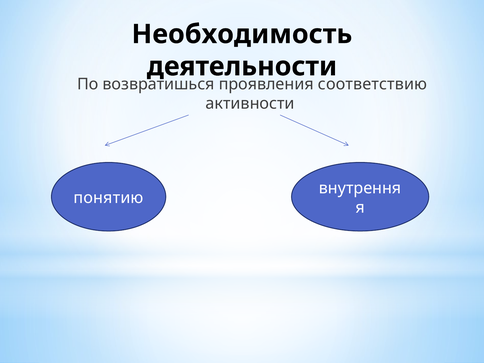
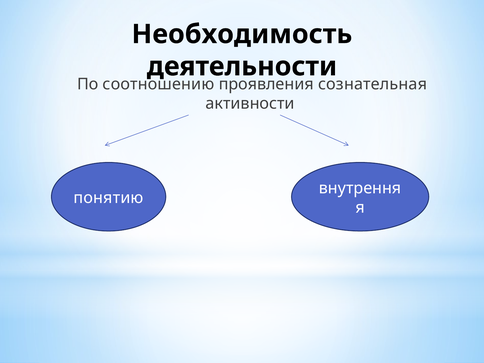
возвратишься: возвратишься -> соотношению (158, 84)
соответствию: соответствию -> сознательная (373, 84)
